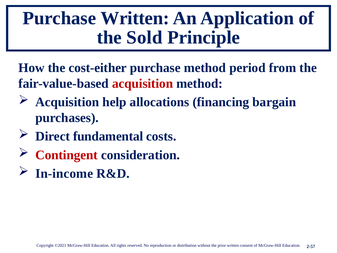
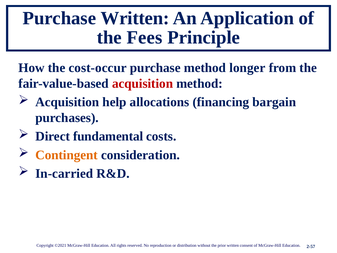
Sold: Sold -> Fees (144, 37)
cost-either: cost-either -> cost-occur (98, 68)
period: period -> longer (247, 68)
Contingent colour: red -> orange (67, 155)
In-income: In-income -> In-carried (64, 173)
